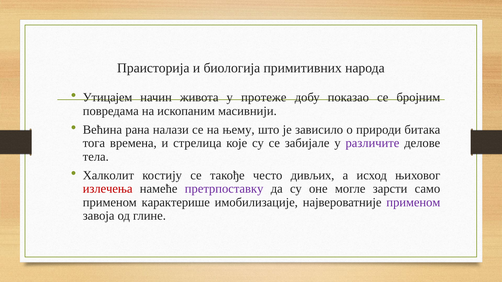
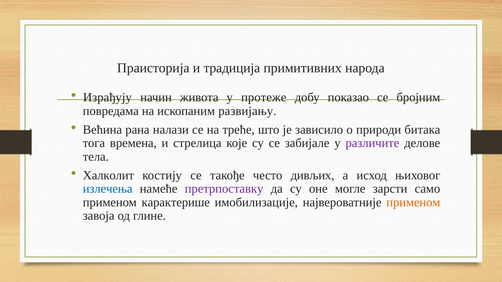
биологија: биологија -> традиција (232, 68)
Утицајем: Утицајем -> Израђују (107, 98)
масивнији: масивнији -> развијању (247, 111)
њему: њему -> треће (239, 130)
излечења colour: red -> blue (108, 189)
применом colour: purple -> orange (413, 203)
